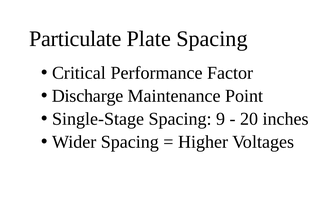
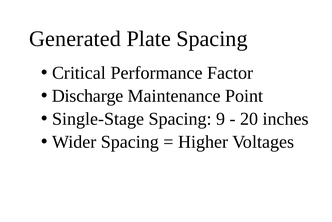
Particulate: Particulate -> Generated (75, 39)
